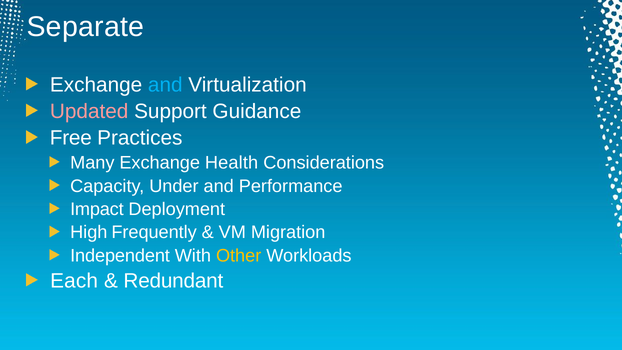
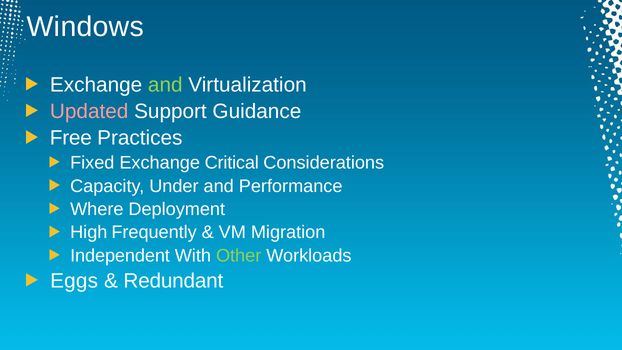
Separate: Separate -> Windows (85, 27)
and colour: light blue -> light green (165, 85)
Many: Many -> Fixed (92, 163)
Health: Health -> Critical (232, 163)
Impact: Impact -> Where (97, 209)
Other colour: yellow -> light green (239, 256)
Each: Each -> Eggs (74, 281)
